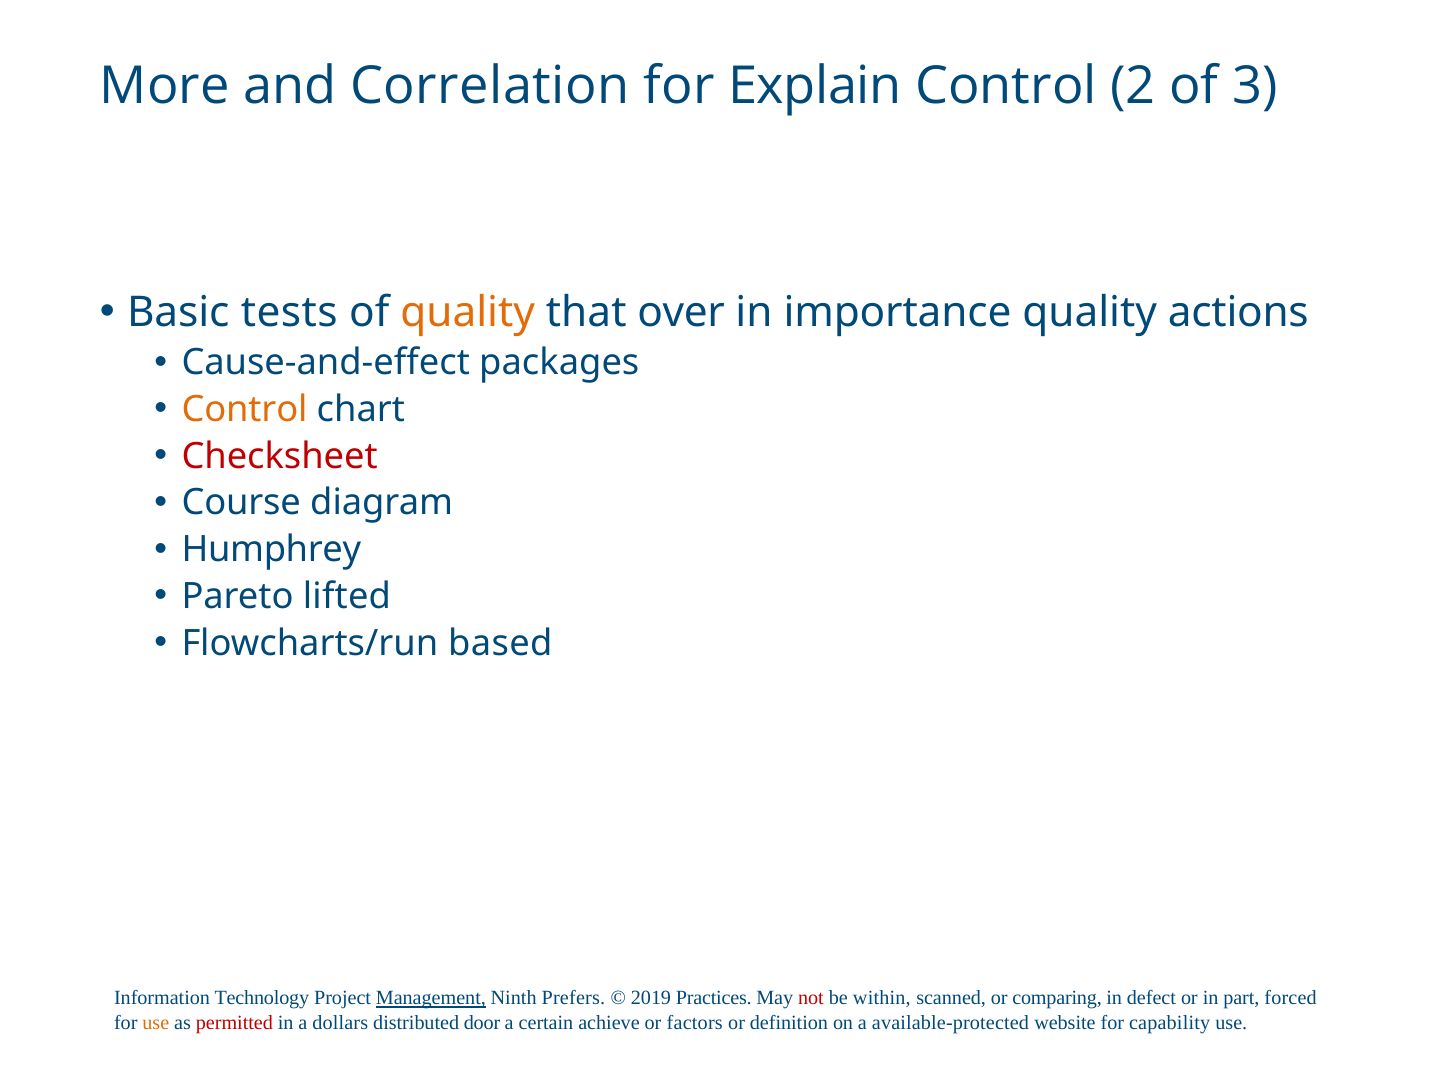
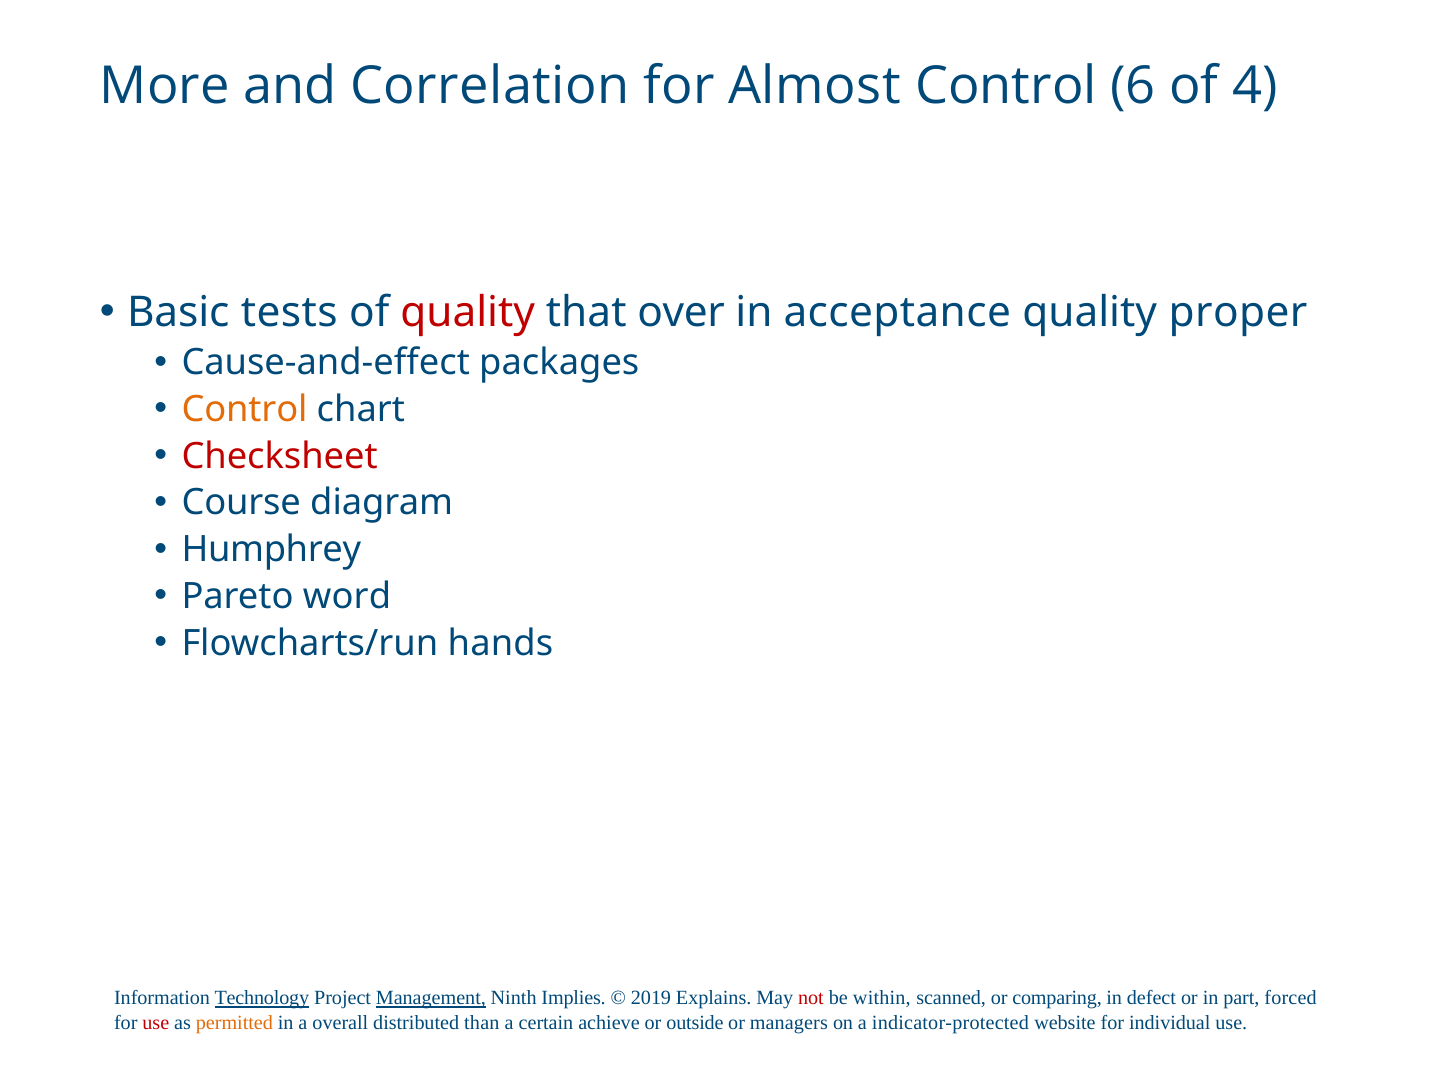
Explain: Explain -> Almost (814, 86)
2: 2 -> 6 (1133, 86)
3: 3 -> 4 (1255, 86)
quality colour: orange -> red (468, 312)
importance: importance -> acceptance (897, 312)
actions: actions -> proper (1238, 312)
lifted: lifted -> word (347, 596)
based: based -> hands (500, 643)
Technology underline: none -> present (262, 998)
Prefers: Prefers -> Implies (574, 998)
Practices: Practices -> Explains (714, 998)
use colour: orange -> red (156, 1022)
permitted colour: red -> orange (234, 1022)
dollars: dollars -> overall (340, 1022)
door: door -> than (482, 1022)
factors: factors -> outside (695, 1022)
definition: definition -> managers (789, 1022)
available-protected: available-protected -> indicator-protected (950, 1022)
capability: capability -> individual (1170, 1022)
